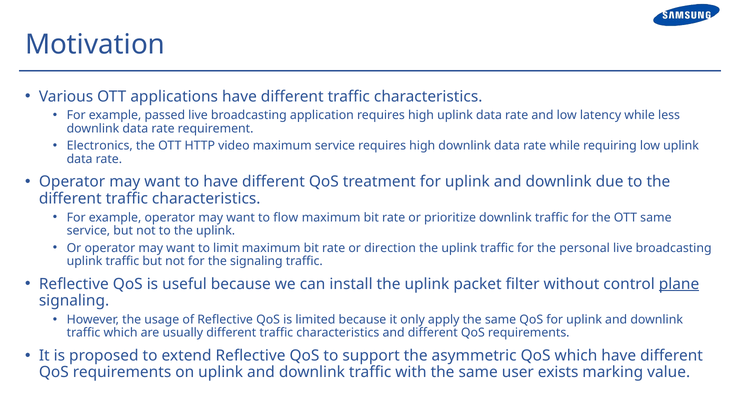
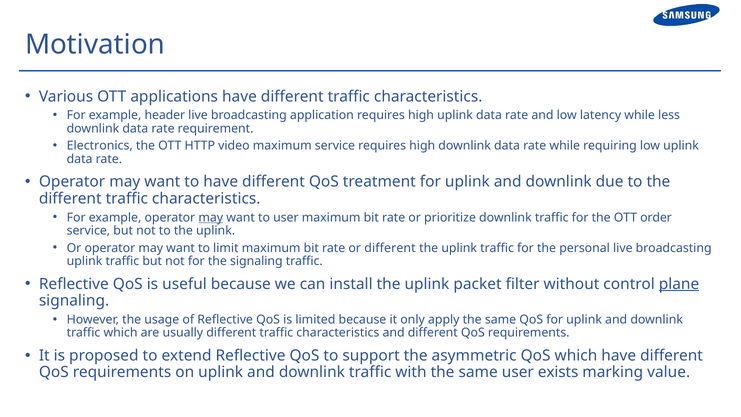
passed: passed -> header (165, 115)
may underline: none -> present (211, 217)
to flow: flow -> user (286, 217)
OTT same: same -> order (656, 217)
or direction: direction -> different (390, 248)
